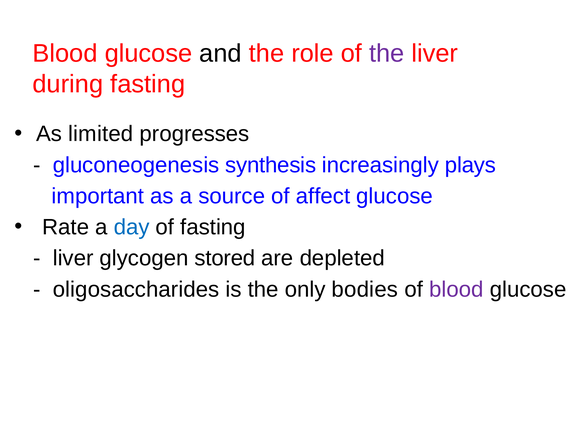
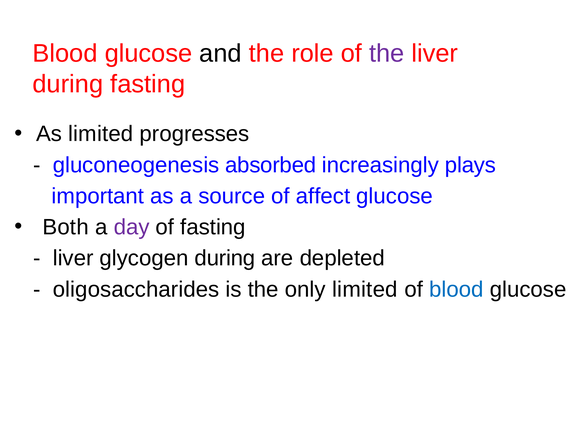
synthesis: synthesis -> absorbed (271, 165)
Rate: Rate -> Both (66, 227)
day colour: blue -> purple (132, 227)
glycogen stored: stored -> during (225, 258)
only bodies: bodies -> limited (365, 289)
blood colour: purple -> blue (456, 289)
